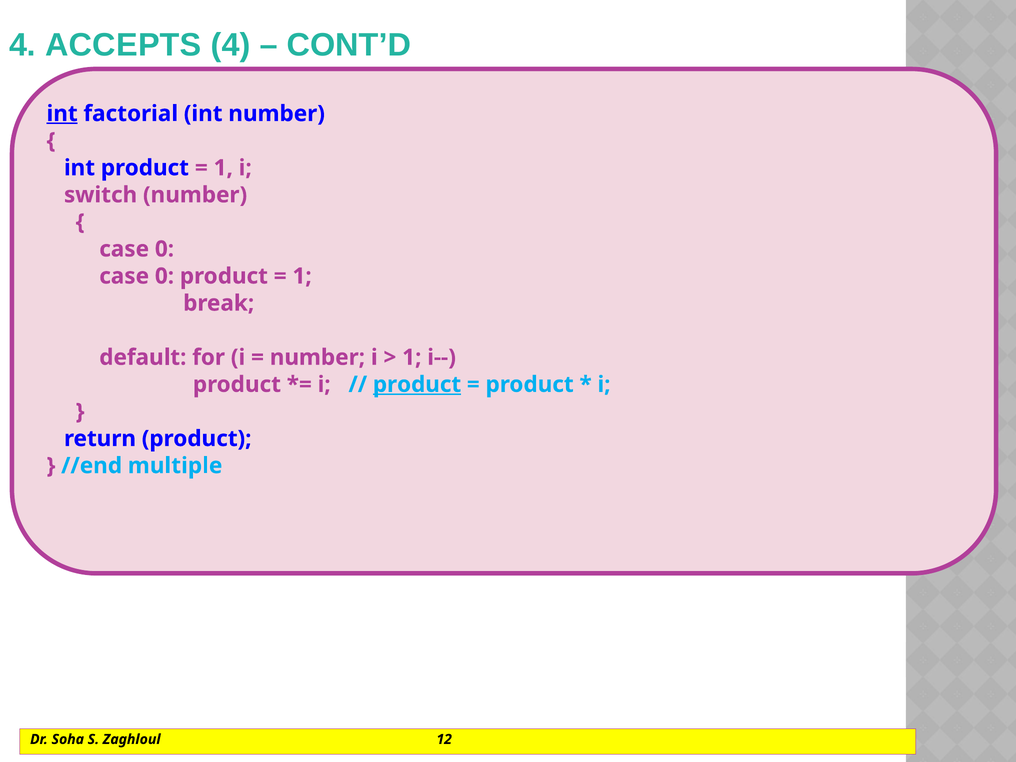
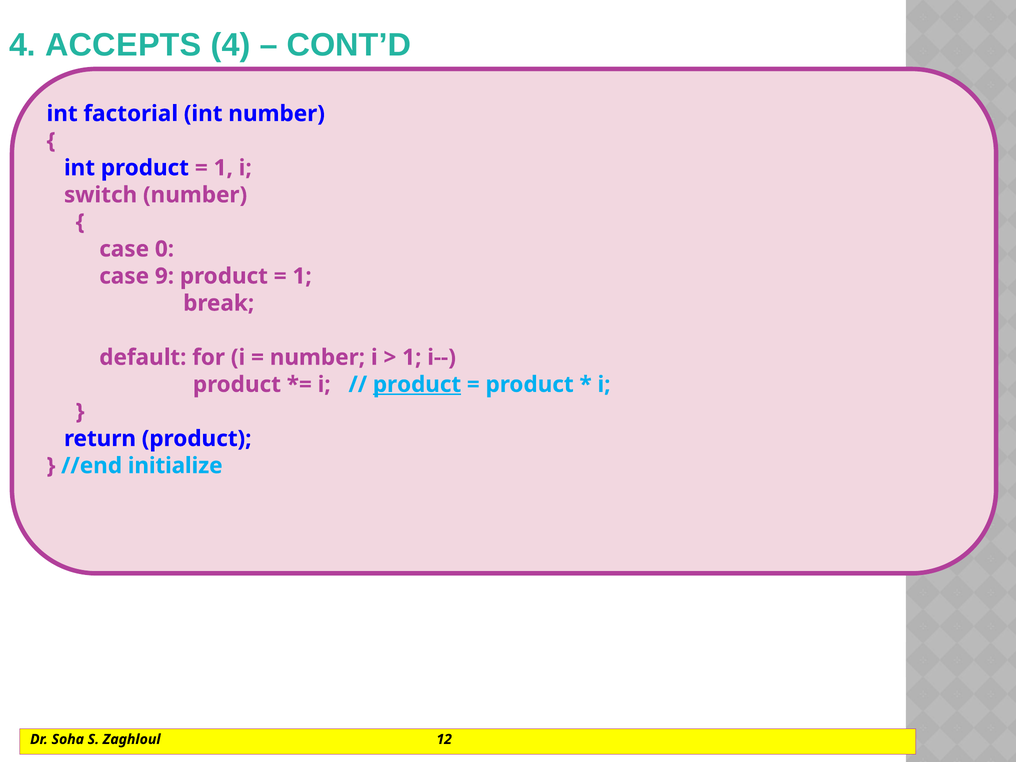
int underline: present -> none (62, 114)
0: 0 -> 9 (164, 276)
multiple: multiple -> initialize (175, 466)
